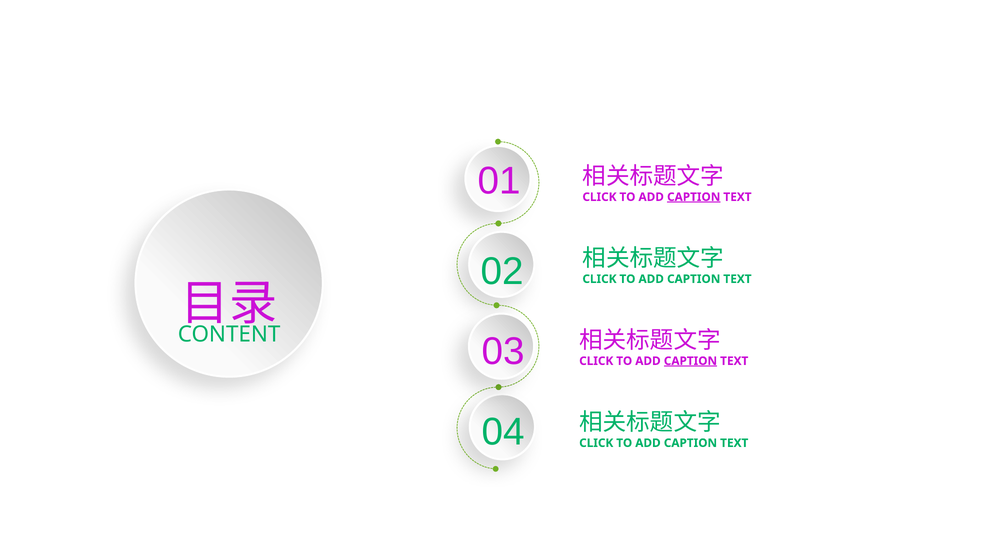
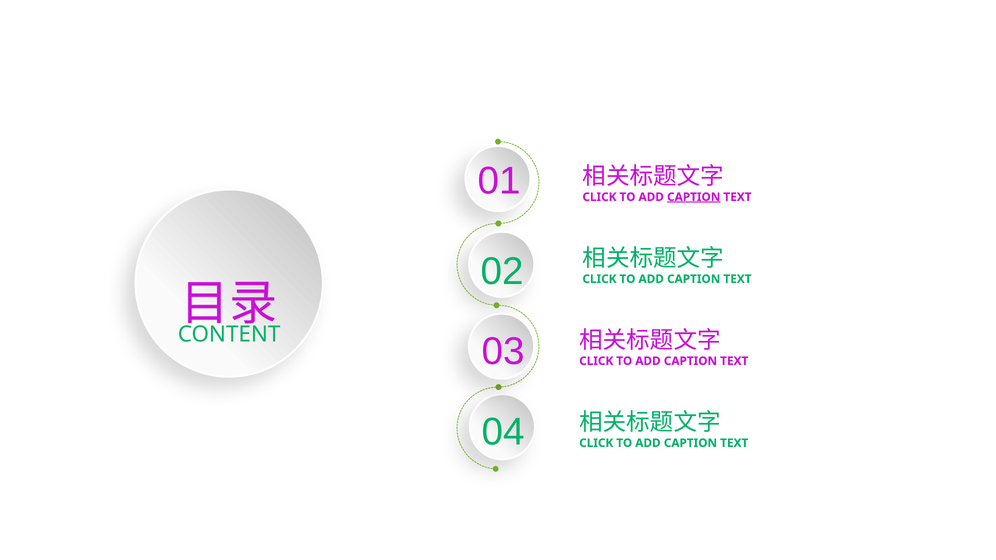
CAPTION underline: present -> none (690, 361)
